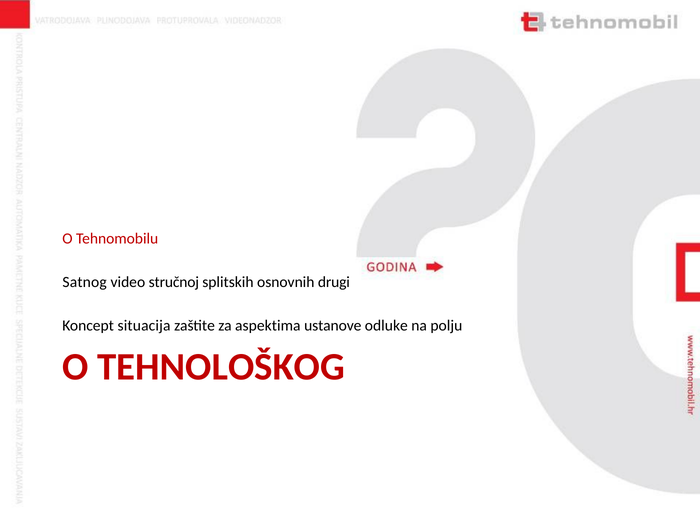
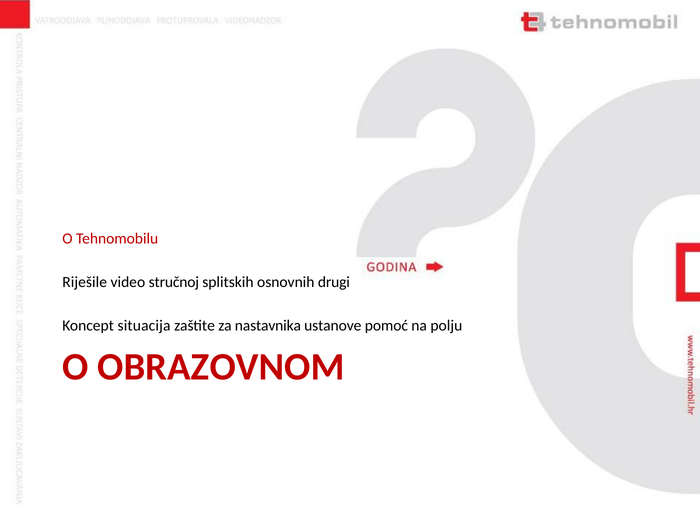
Satnog: Satnog -> Riješile (85, 282)
aspektima: aspektima -> nastavnika (268, 326)
odluke: odluke -> pomoć (386, 326)
TEHNOLOŠKOG: TEHNOLOŠKOG -> OBRAZOVNOM (221, 367)
